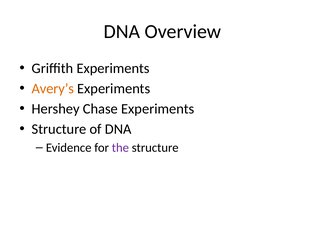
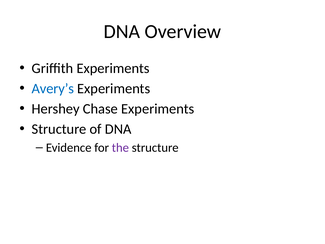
Avery’s colour: orange -> blue (53, 88)
